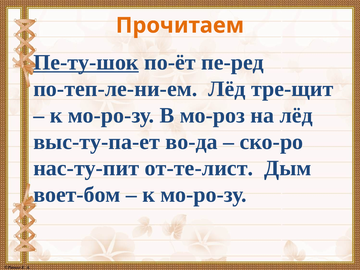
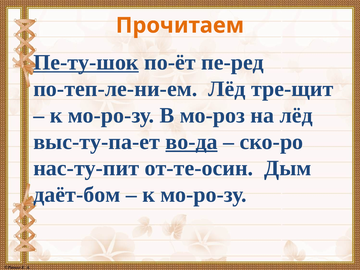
во-да underline: none -> present (192, 142)
от-те-лист: от-те-лист -> от-те-осин (199, 168)
воет-бом: воет-бом -> даёт-бом (77, 195)
